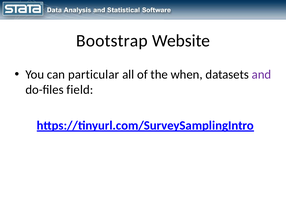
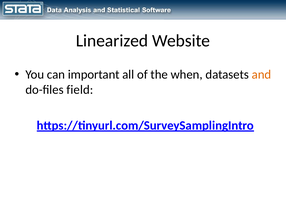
Bootstrap: Bootstrap -> Linearized (112, 41)
particular: particular -> important (94, 74)
and colour: purple -> orange (261, 74)
